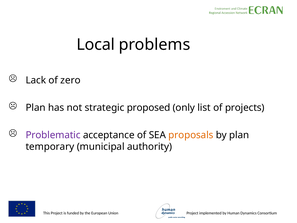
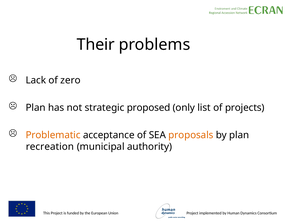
Local: Local -> Their (96, 44)
Problematic colour: purple -> orange (53, 135)
temporary: temporary -> recreation (50, 147)
